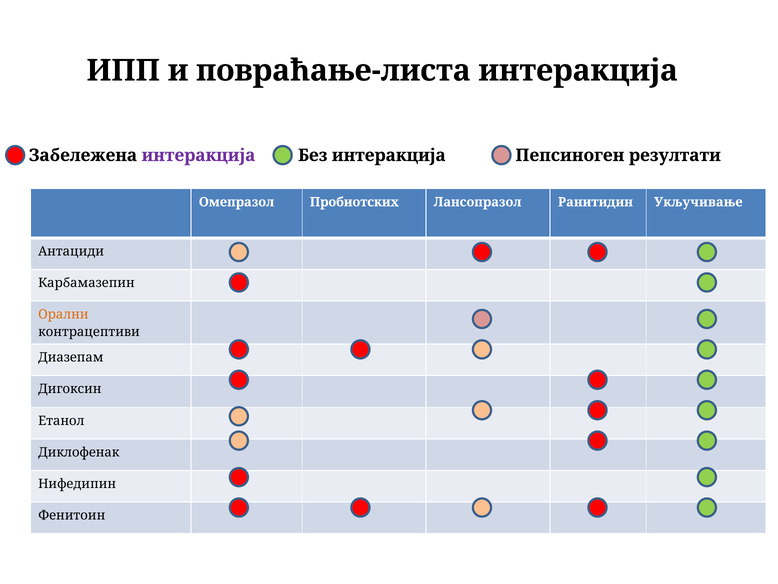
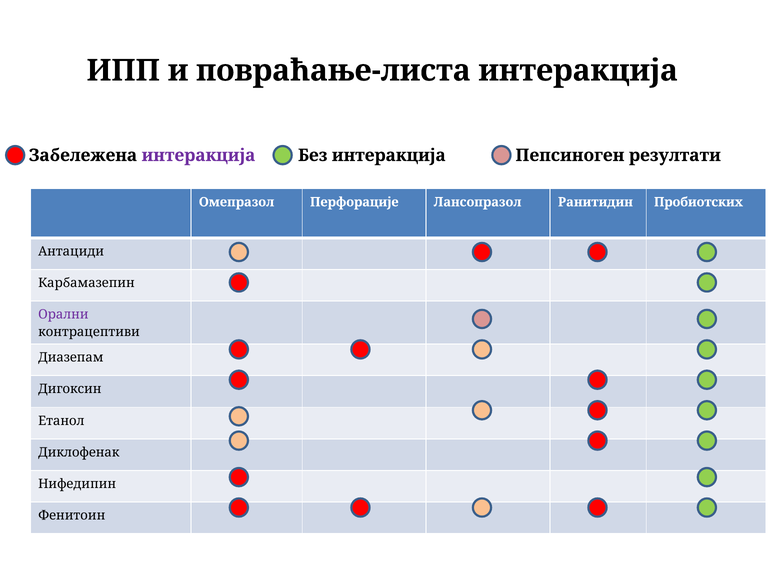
Пробиотских: Пробиотских -> Перфорације (354, 202)
Укључивање: Укључивање -> Пробиотских (698, 202)
Орални colour: orange -> purple (63, 314)
